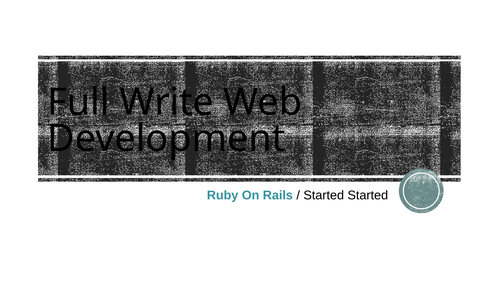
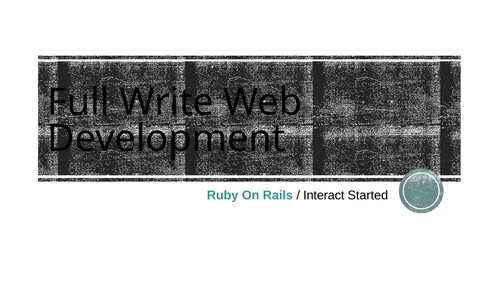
Started: Started -> Interact (324, 195)
